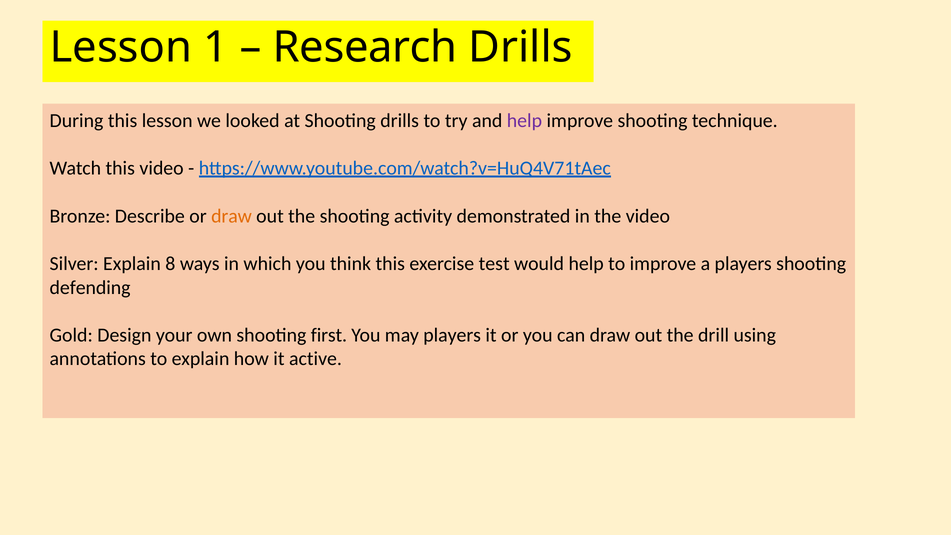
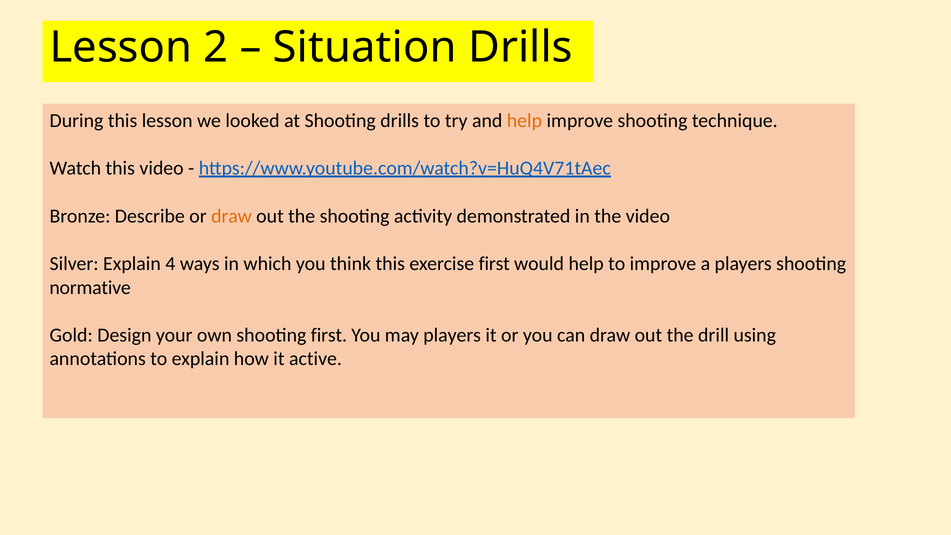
1: 1 -> 2 (216, 47)
Research: Research -> Situation (365, 47)
help colour: purple -> orange (524, 120)
8: 8 -> 4 (170, 264)
exercise test: test -> first (494, 264)
defending: defending -> normative (90, 287)
